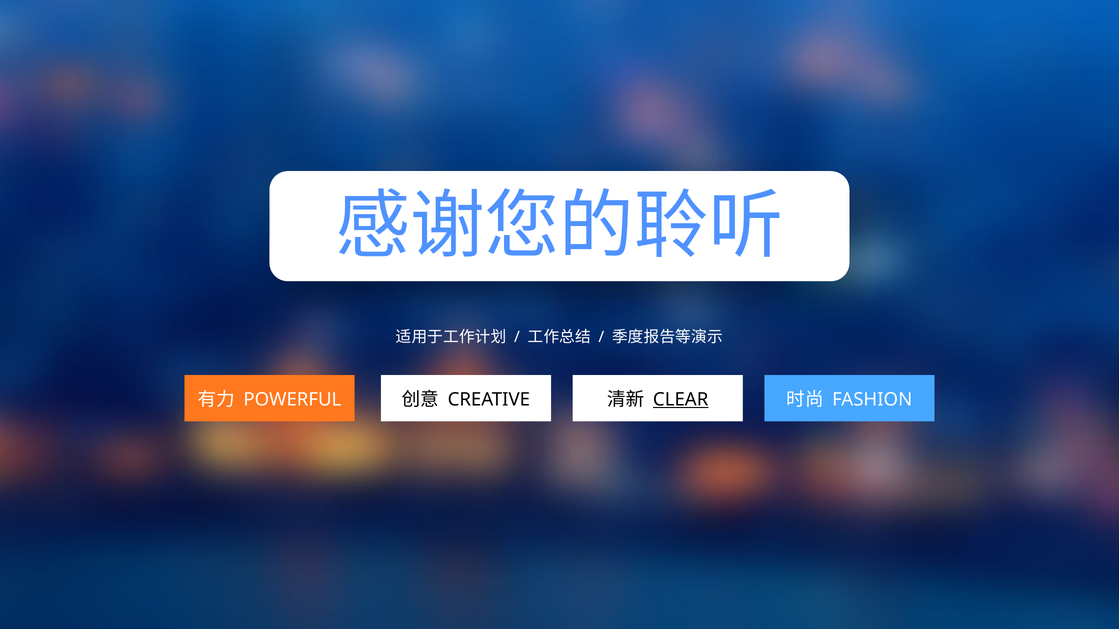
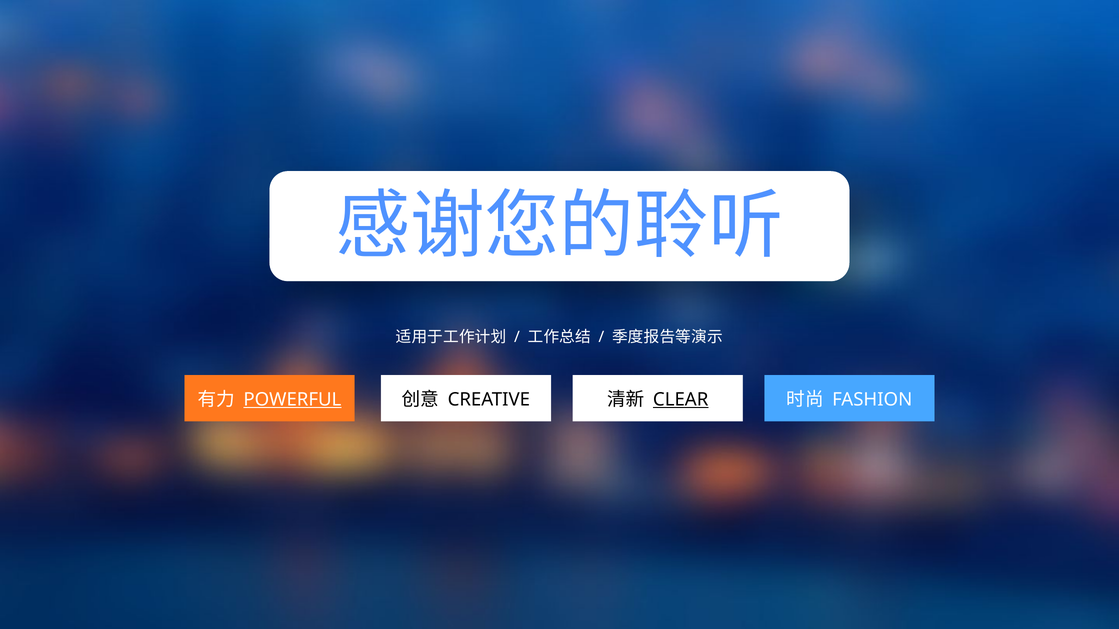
POWERFUL underline: none -> present (292, 400)
